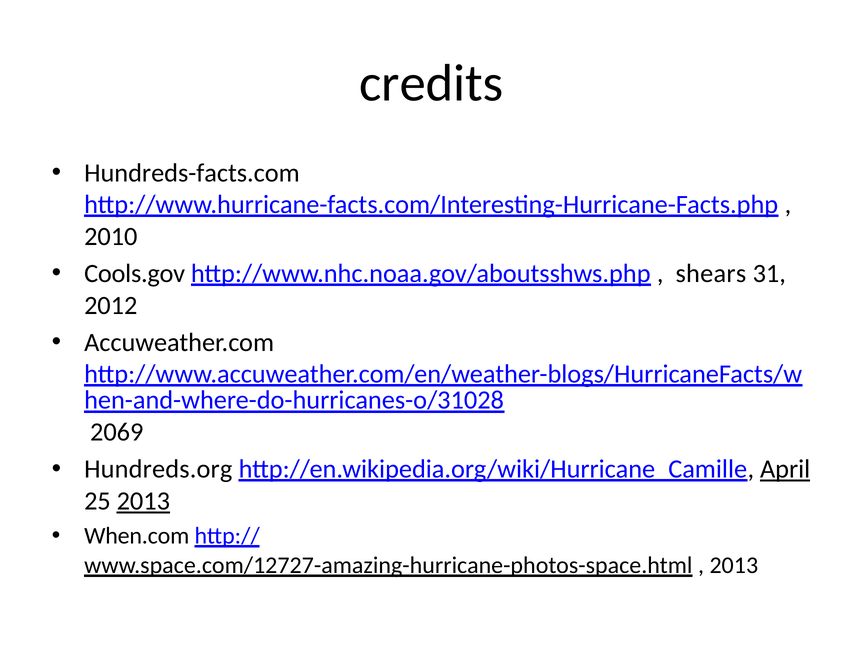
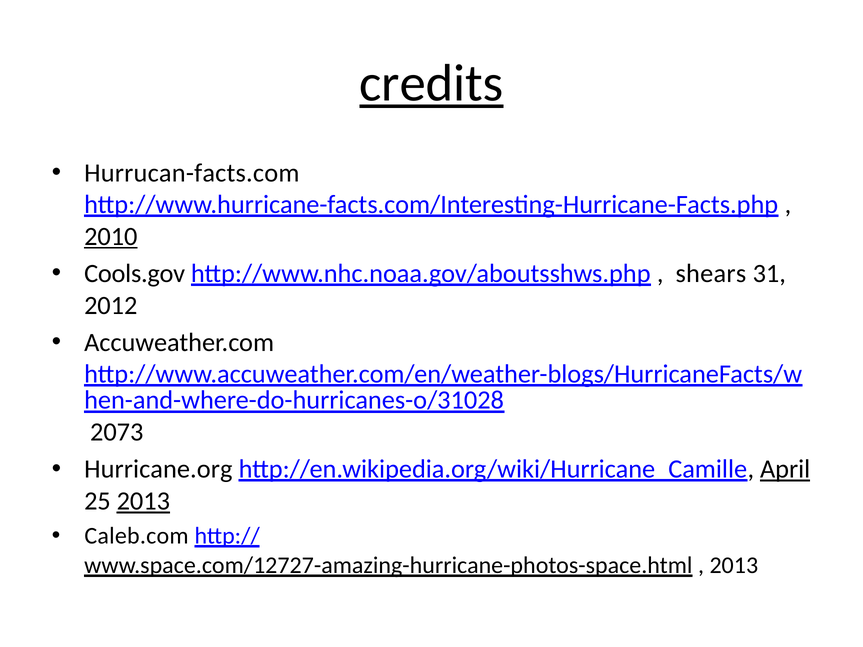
credits underline: none -> present (431, 84)
Hundreds-facts.com: Hundreds-facts.com -> Hurrucan-facts.com (192, 173)
2010 underline: none -> present (111, 237)
2069: 2069 -> 2073 (117, 432)
Hundreds.org: Hundreds.org -> Hurricane.org (158, 469)
When.com: When.com -> Caleb.com (137, 536)
